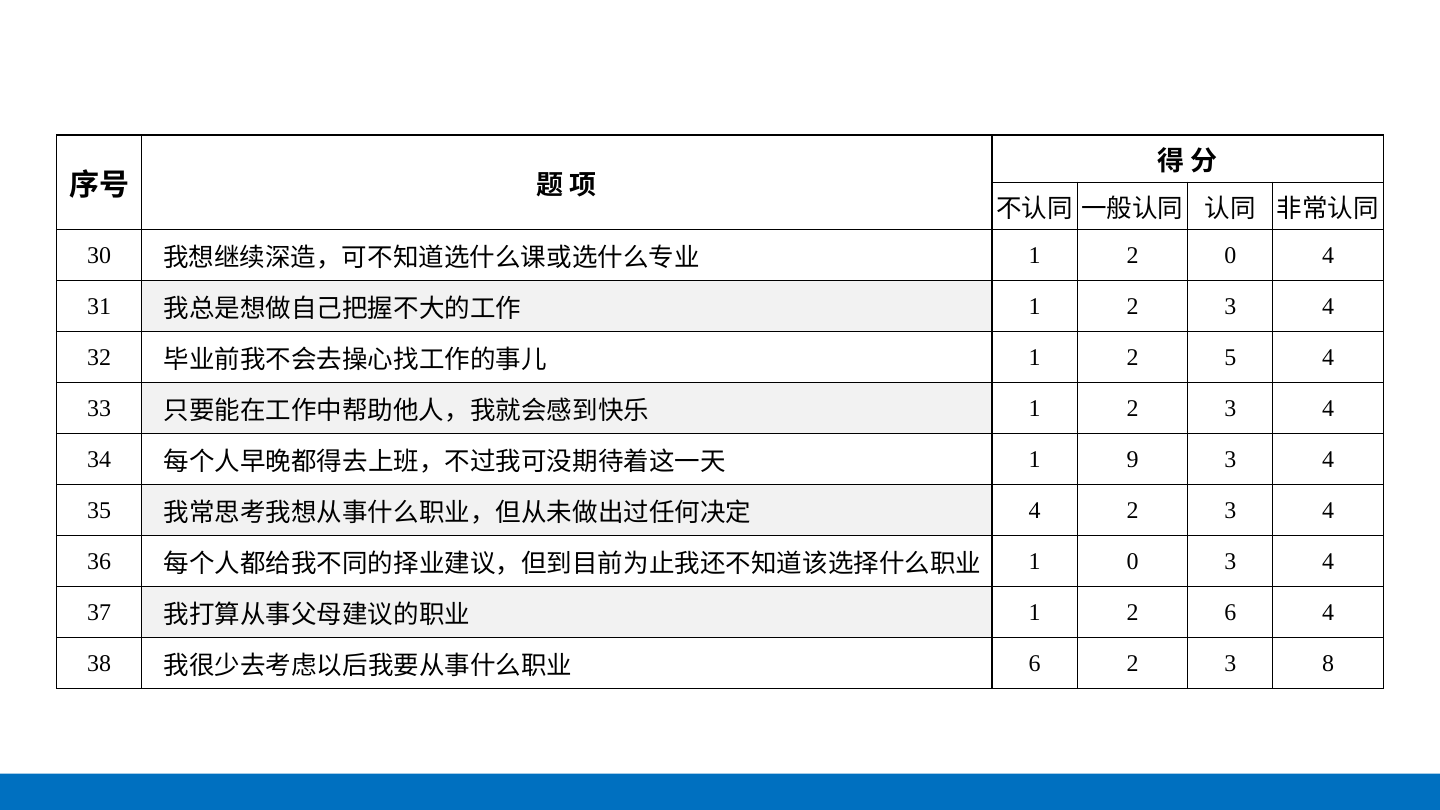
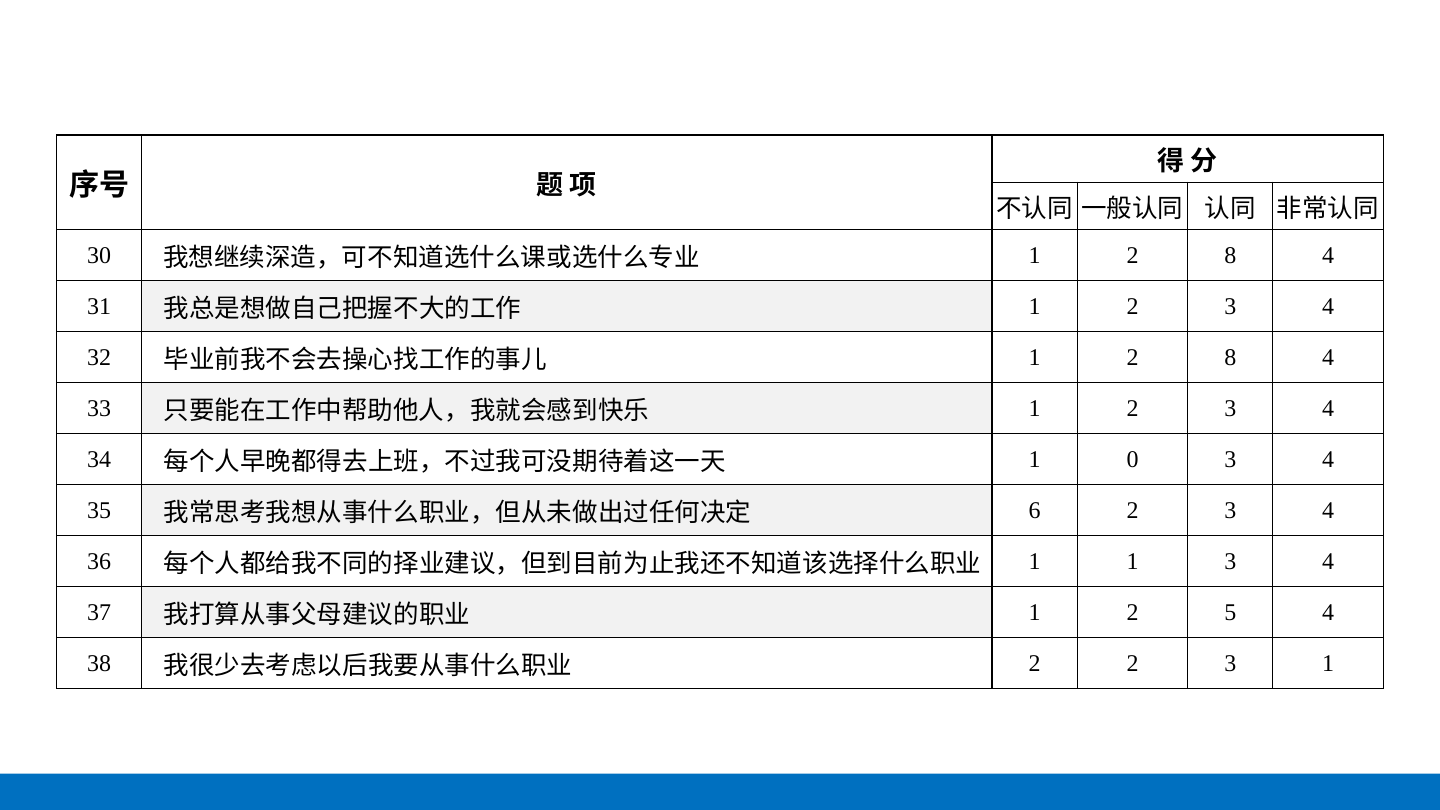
0: 0 -> 8 (1230, 255)
5: 5 -> 8 (1230, 358)
9: 9 -> 0 (1133, 460)
4: 4 -> 6 (1035, 511)
1 0: 0 -> 1 (1133, 562)
2 6: 6 -> 5 (1230, 613)
6: 6 -> 2 (1035, 664)
3 8: 8 -> 1 (1328, 664)
